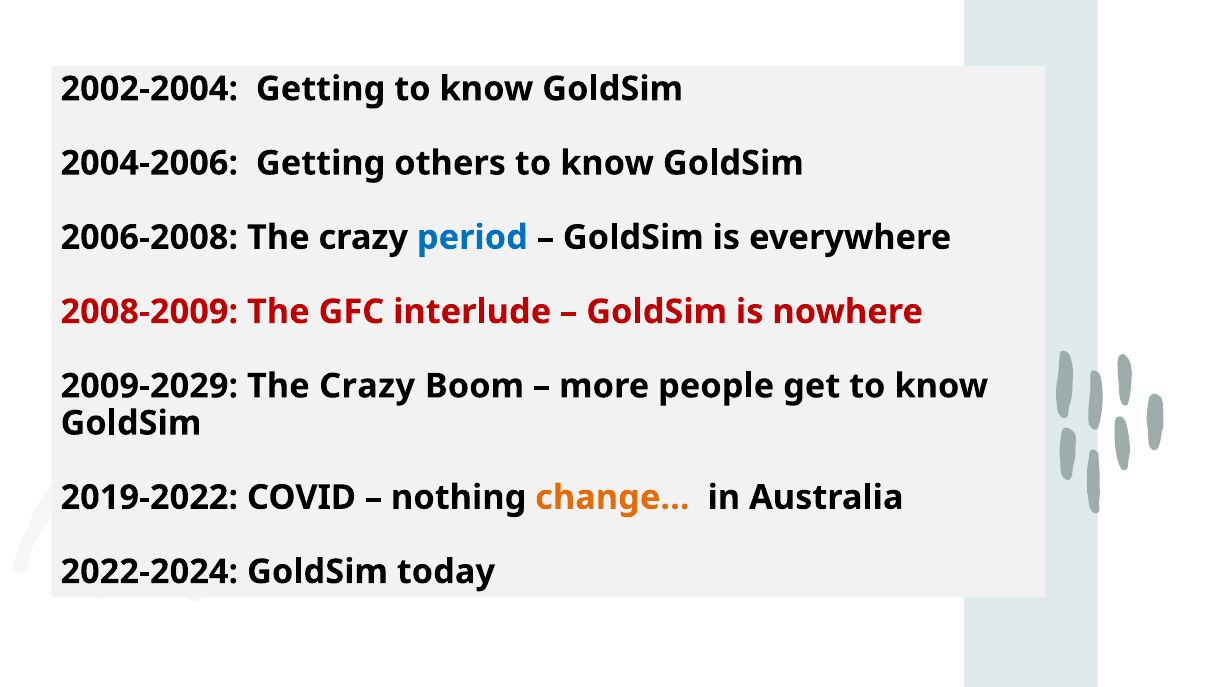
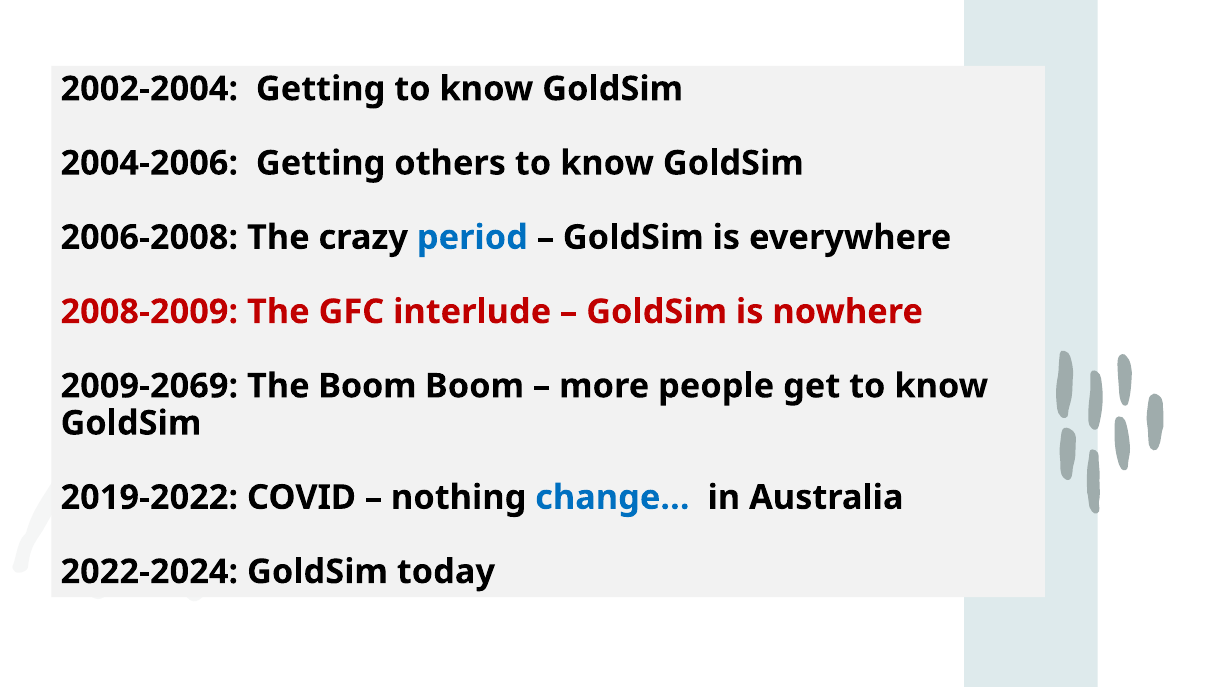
2009-2029: 2009-2029 -> 2009-2069 (149, 386)
Crazy: Crazy -> Boom (367, 386)
change… colour: orange -> blue (612, 497)
